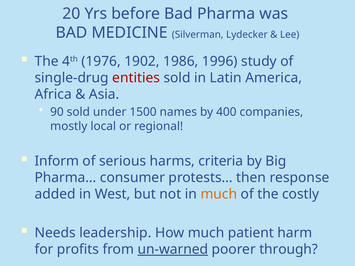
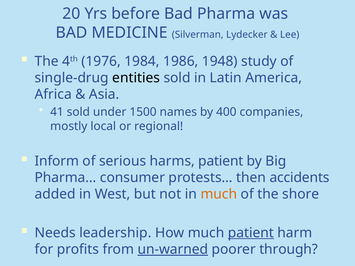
1902: 1902 -> 1984 (142, 61)
1996: 1996 -> 1948 (220, 61)
entities colour: red -> black (136, 78)
90: 90 -> 41 (57, 112)
harms criteria: criteria -> patient (221, 161)
response: response -> accidents (300, 178)
costly: costly -> shore (301, 194)
patient underline: none -> present (251, 233)
